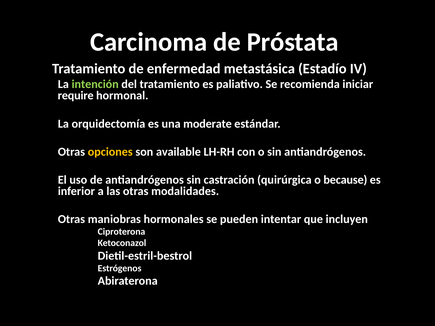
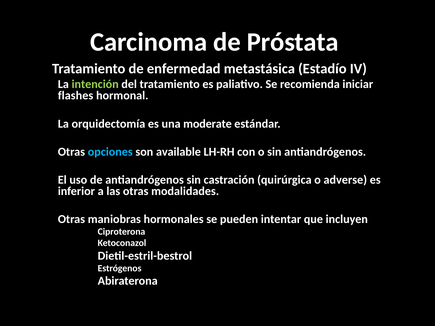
require: require -> flashes (76, 96)
opciones colour: yellow -> light blue (110, 152)
because: because -> adverse (345, 180)
